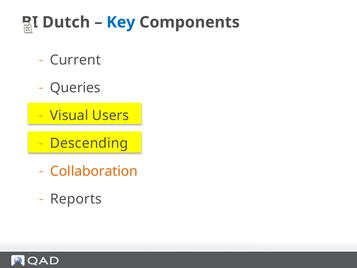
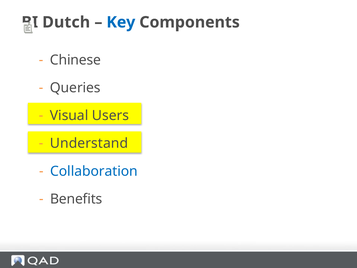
Current: Current -> Chinese (75, 60)
Descending: Descending -> Understand (89, 143)
Collaboration colour: orange -> blue (94, 171)
Reports: Reports -> Benefits (76, 199)
